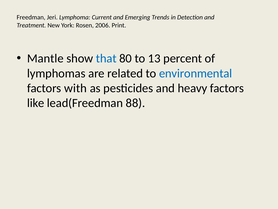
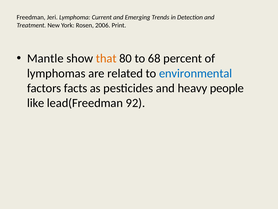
that colour: blue -> orange (106, 58)
13: 13 -> 68 (154, 58)
with: with -> facts (76, 88)
heavy factors: factors -> people (227, 88)
88: 88 -> 92 (135, 103)
